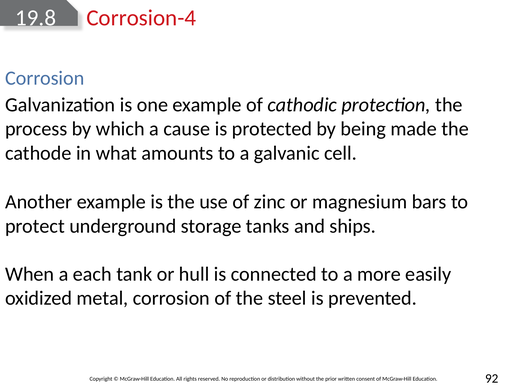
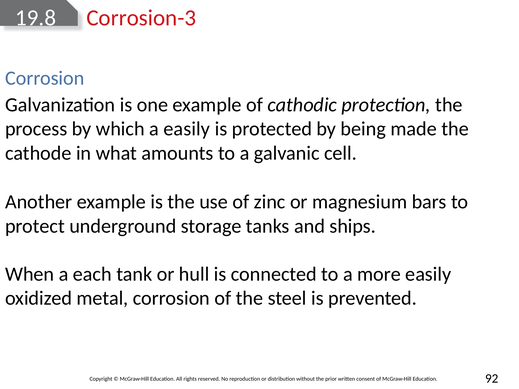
Corrosion-4: Corrosion-4 -> Corrosion-3 (141, 18)
a cause: cause -> easily (187, 129)
